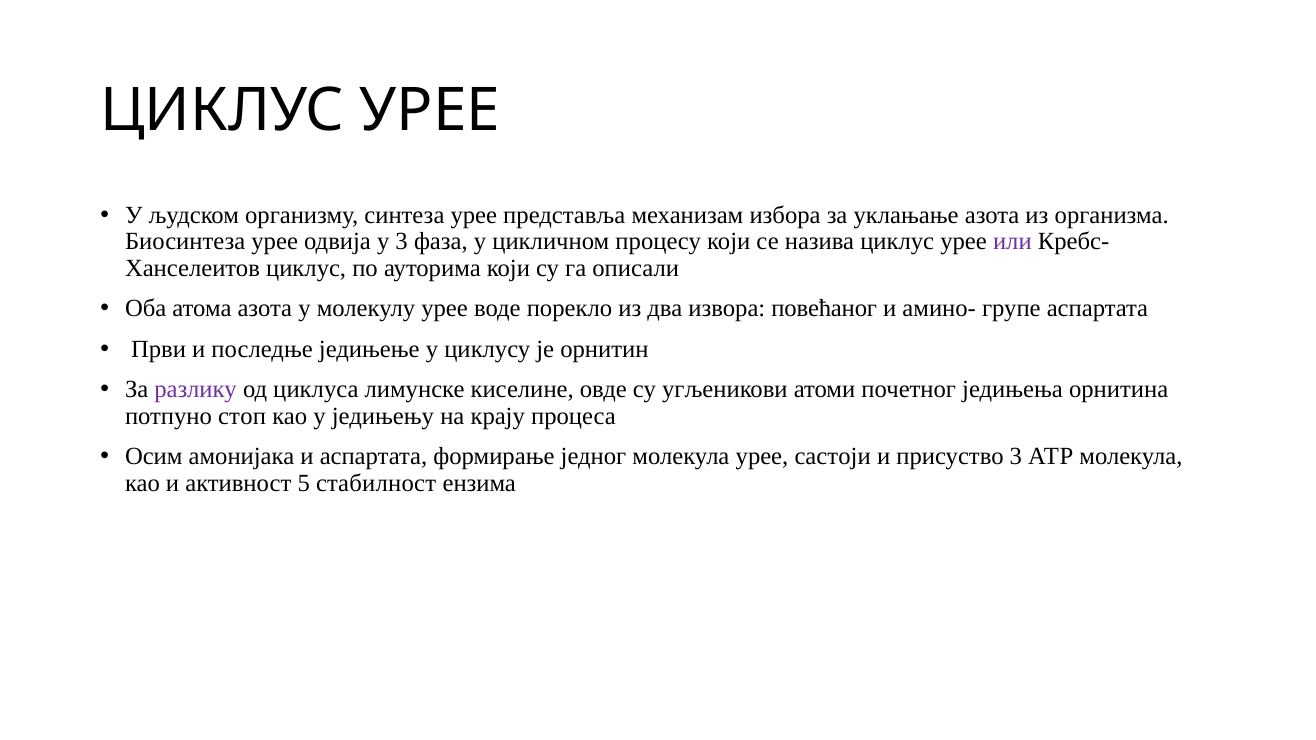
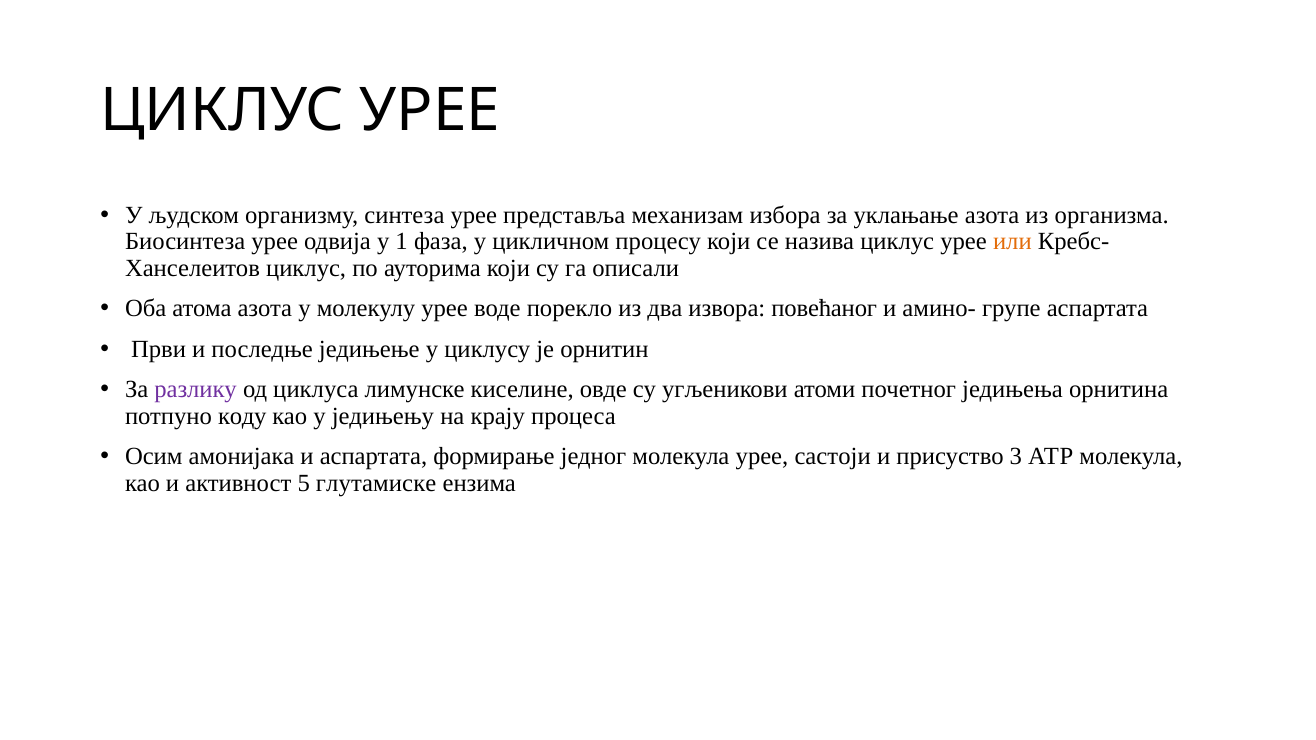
у 3: 3 -> 1 (402, 242)
или colour: purple -> orange (1012, 242)
стоп: стоп -> коду (242, 416)
стабилност: стабилност -> глутамиске (376, 483)
